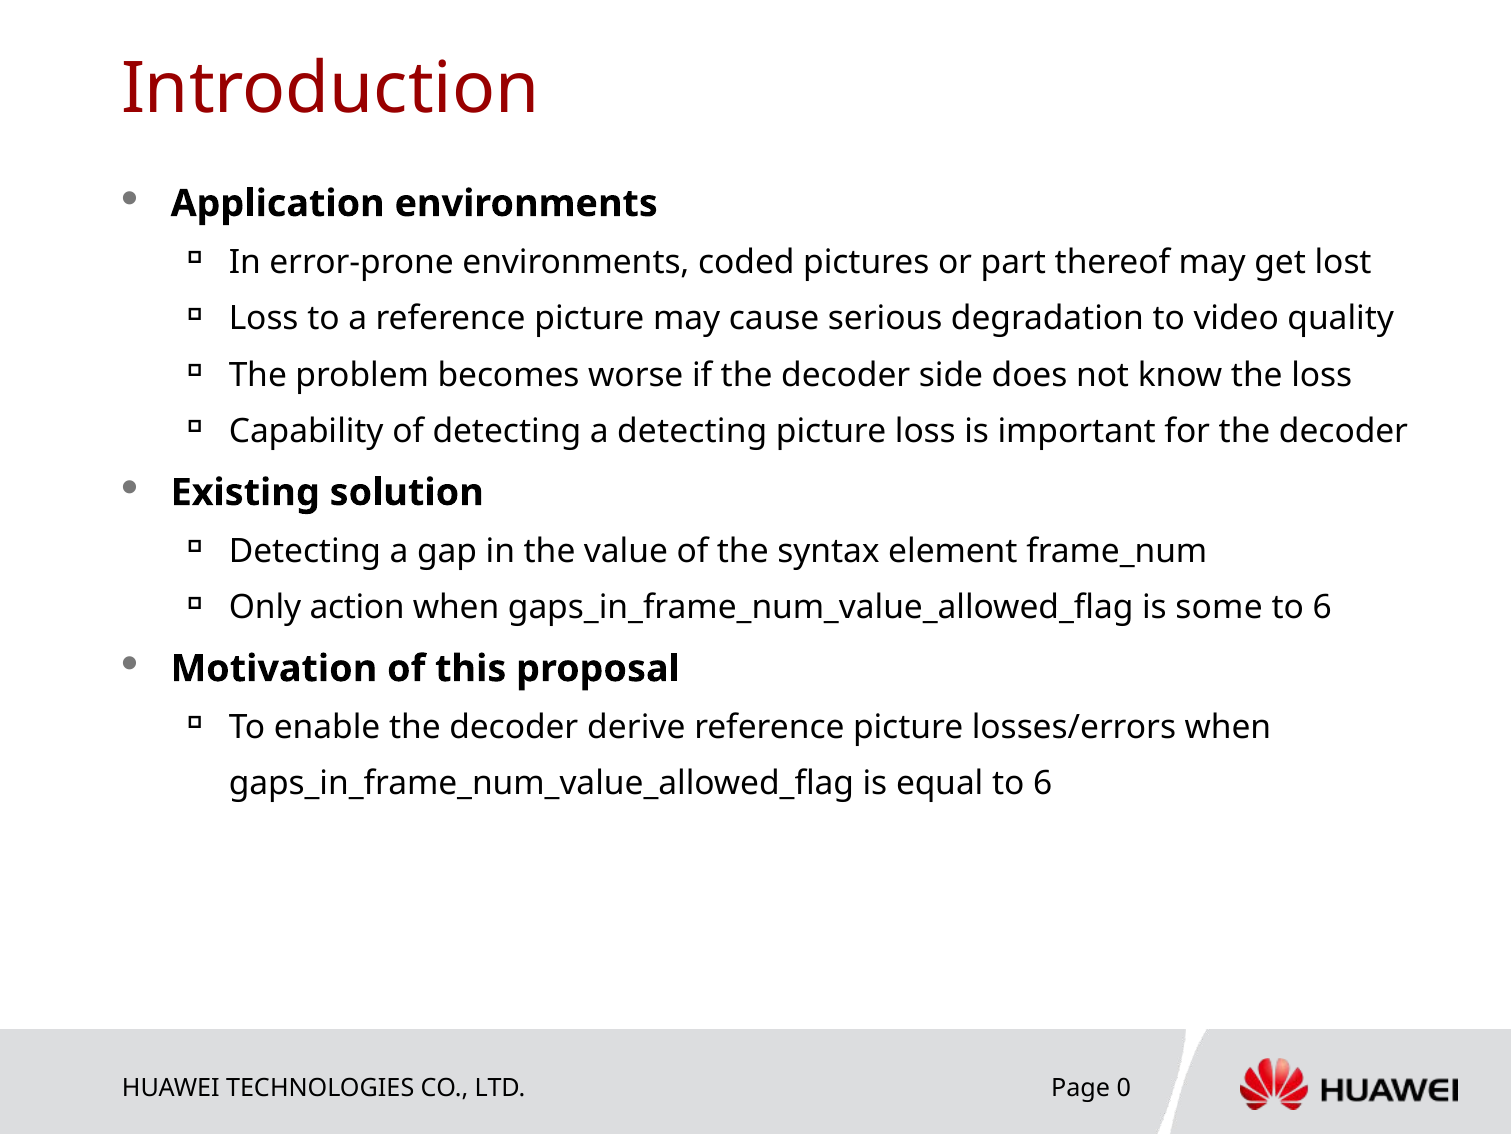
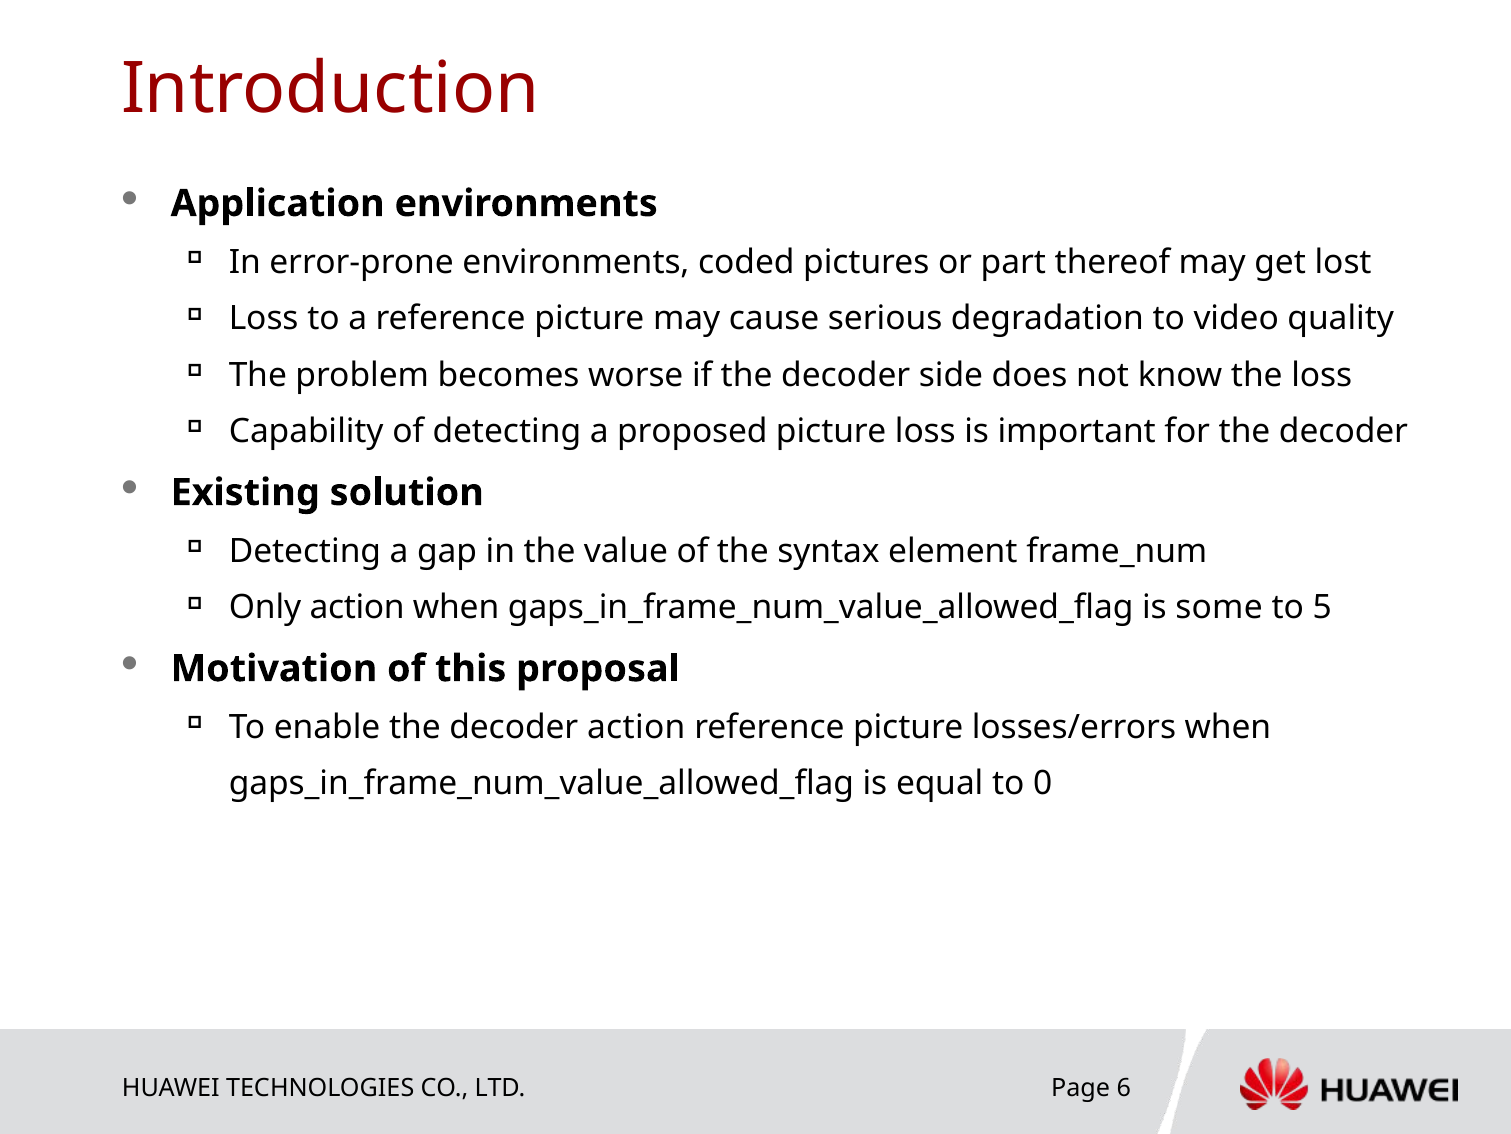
a detecting: detecting -> proposed (692, 431)
6: 6 -> 5 (1322, 607)
decoder derive: derive -> action (636, 727)
equal to 6: 6 -> 0 (1043, 783)
0: 0 -> 6 (1124, 1087)
